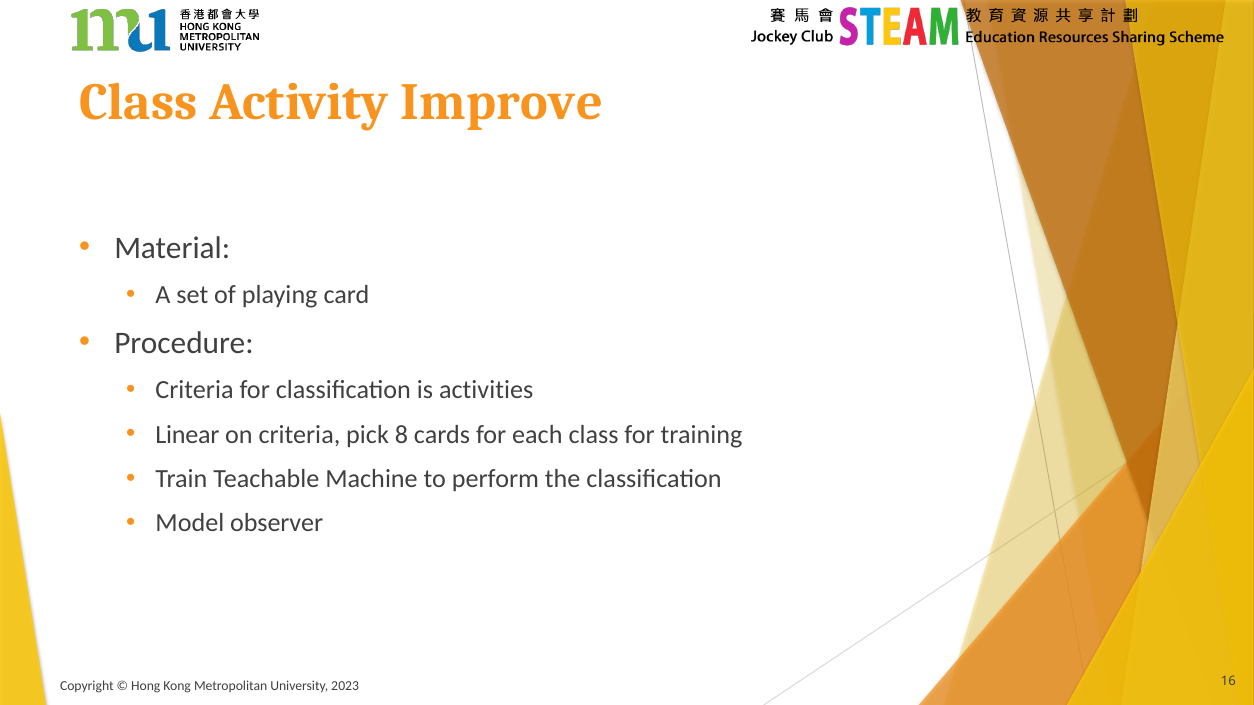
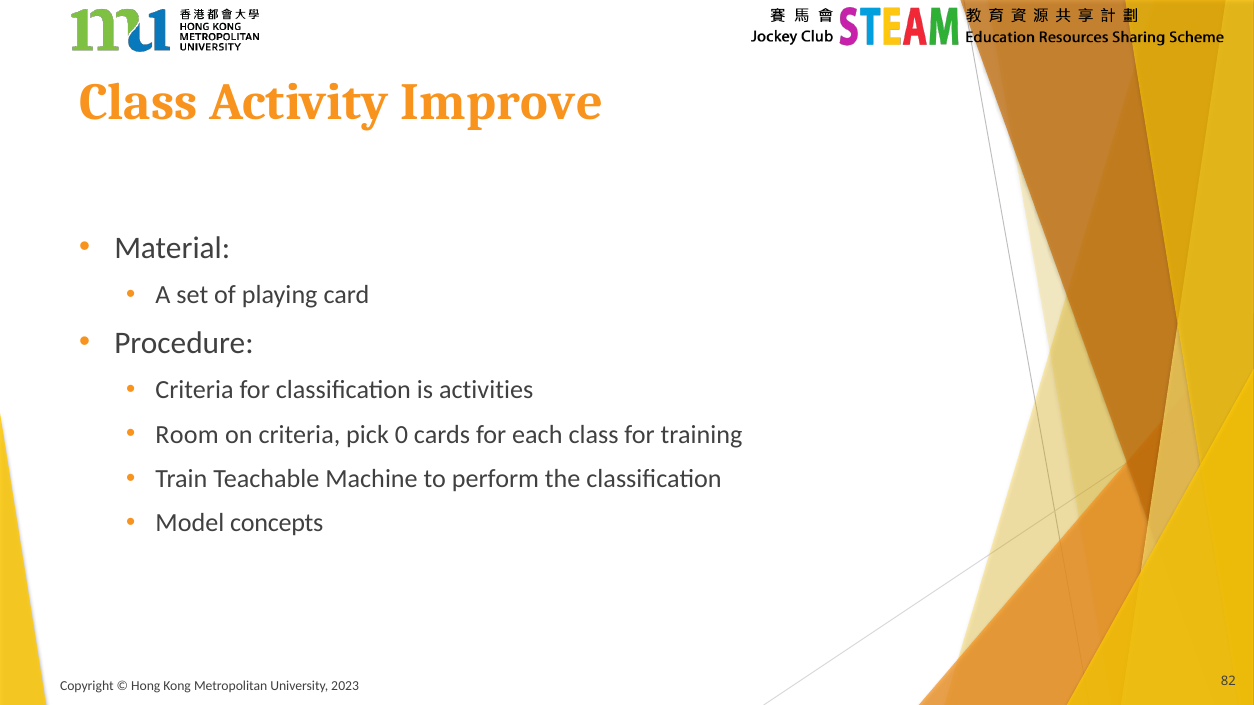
Linear: Linear -> Room (187, 435)
8: 8 -> 0 (401, 435)
observer: observer -> concepts (277, 524)
16: 16 -> 82 (1228, 681)
